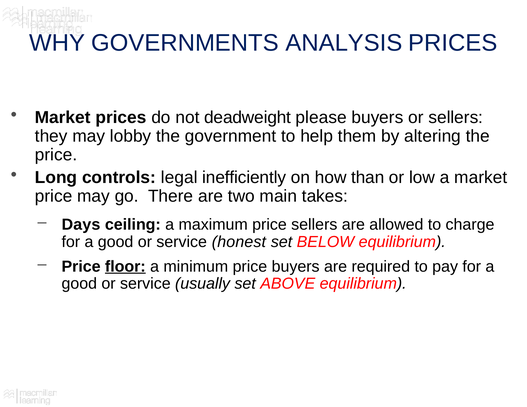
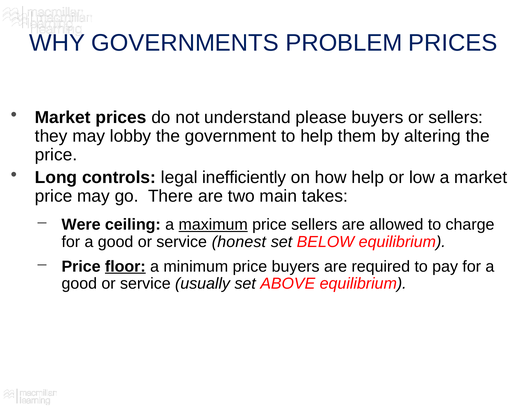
ANALYSIS: ANALYSIS -> PROBLEM (344, 43)
deadweight: deadweight -> understand (248, 118)
how than: than -> help (368, 177)
Days: Days -> Were (81, 225)
maximum underline: none -> present (213, 225)
